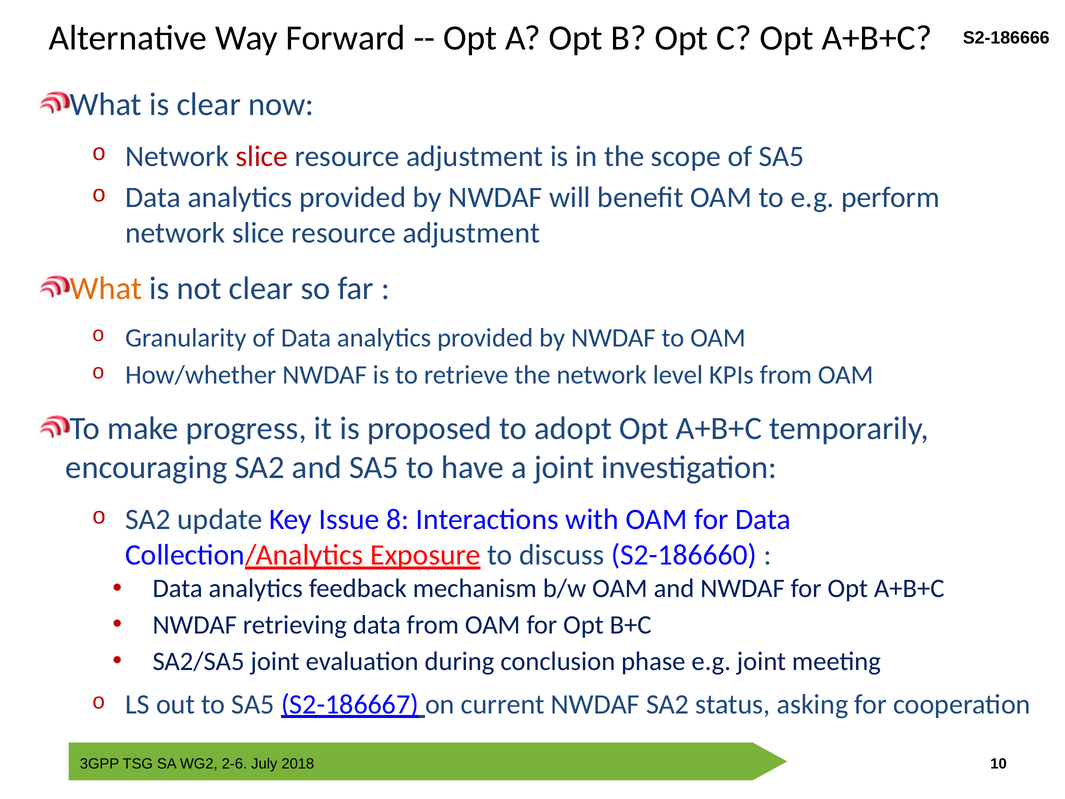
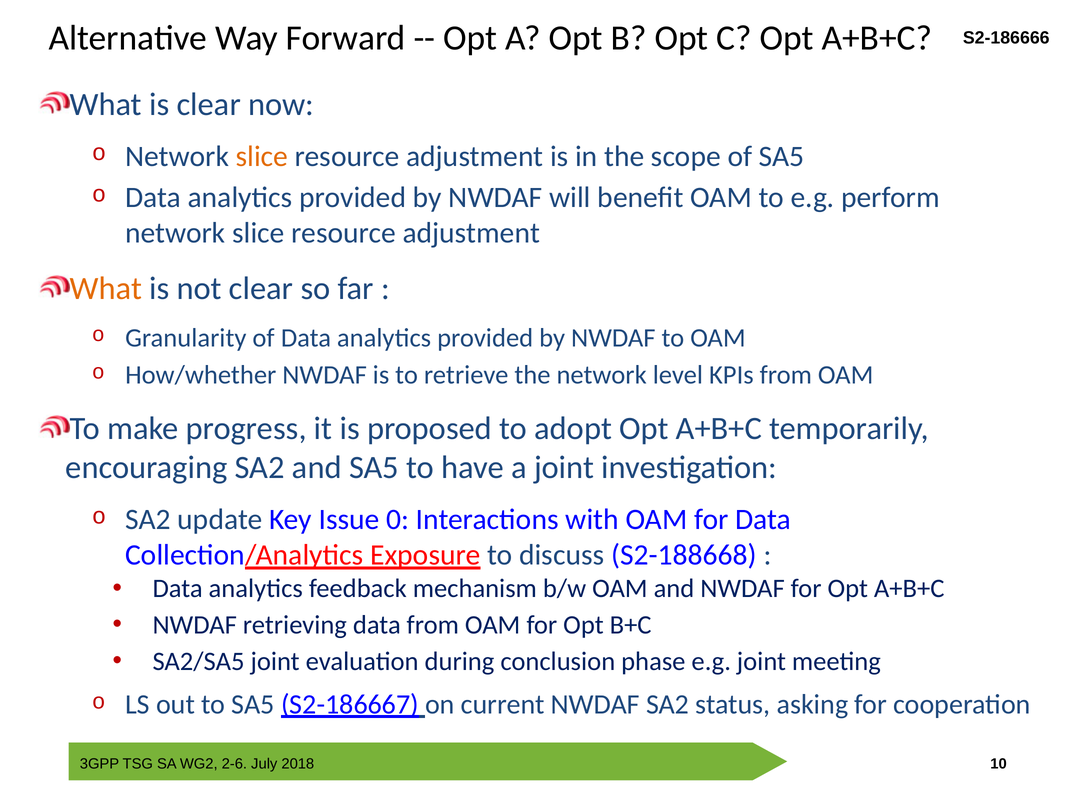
slice colour: red -> orange (262, 156)
8: 8 -> 0 (398, 519)
S2-186660: S2-186660 -> S2-188668 (684, 555)
